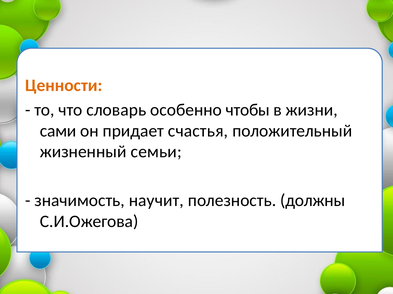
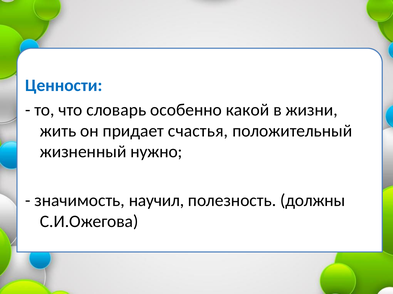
Ценности colour: orange -> blue (64, 86)
чтобы: чтобы -> какой (248, 110)
сами: сами -> жить (58, 131)
семьи: семьи -> нужно (156, 152)
научит: научит -> научил (156, 201)
